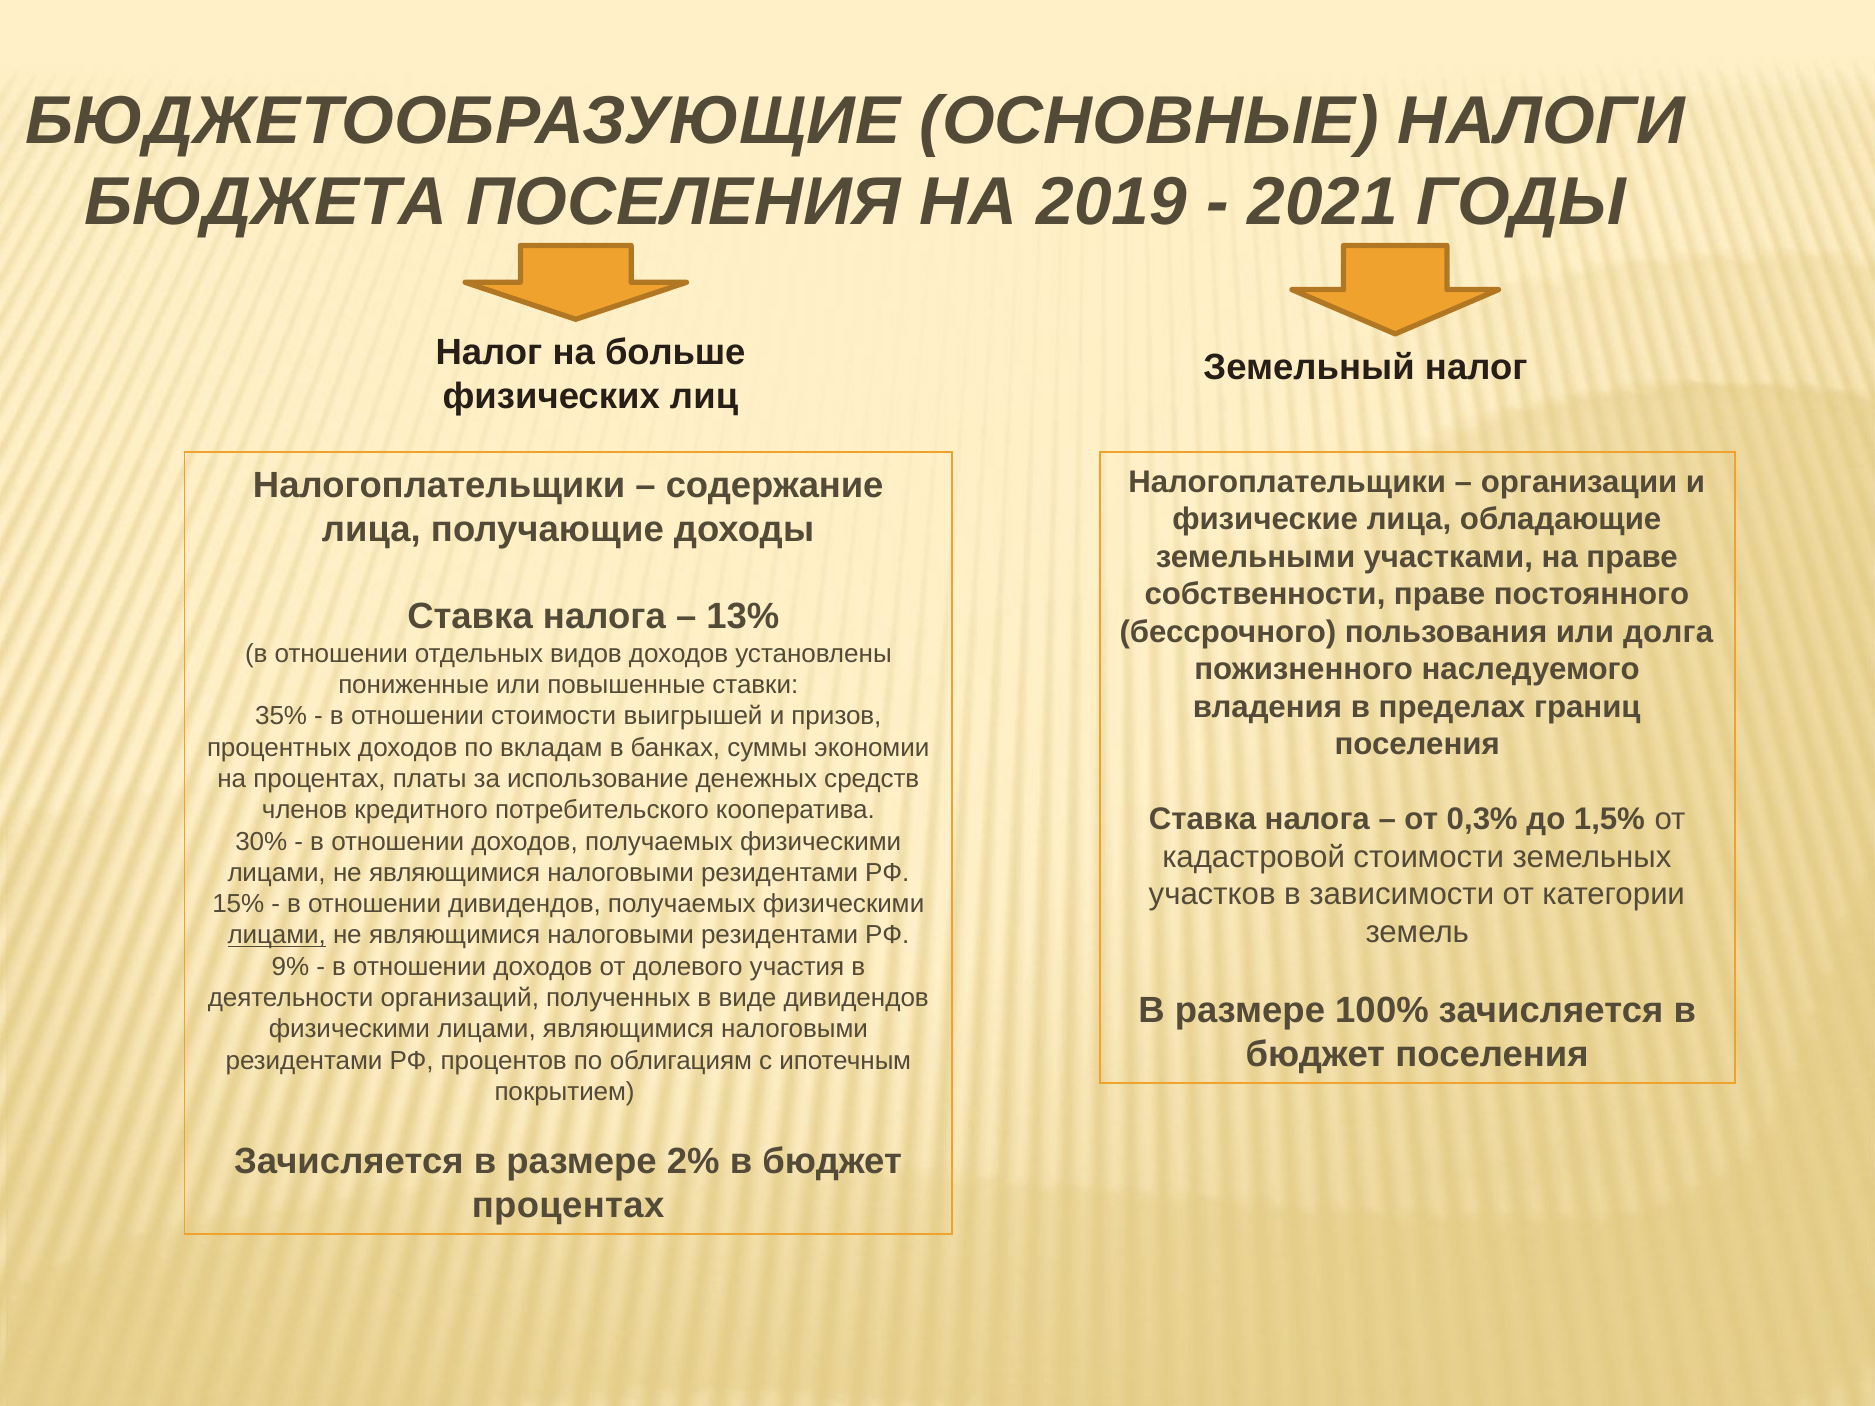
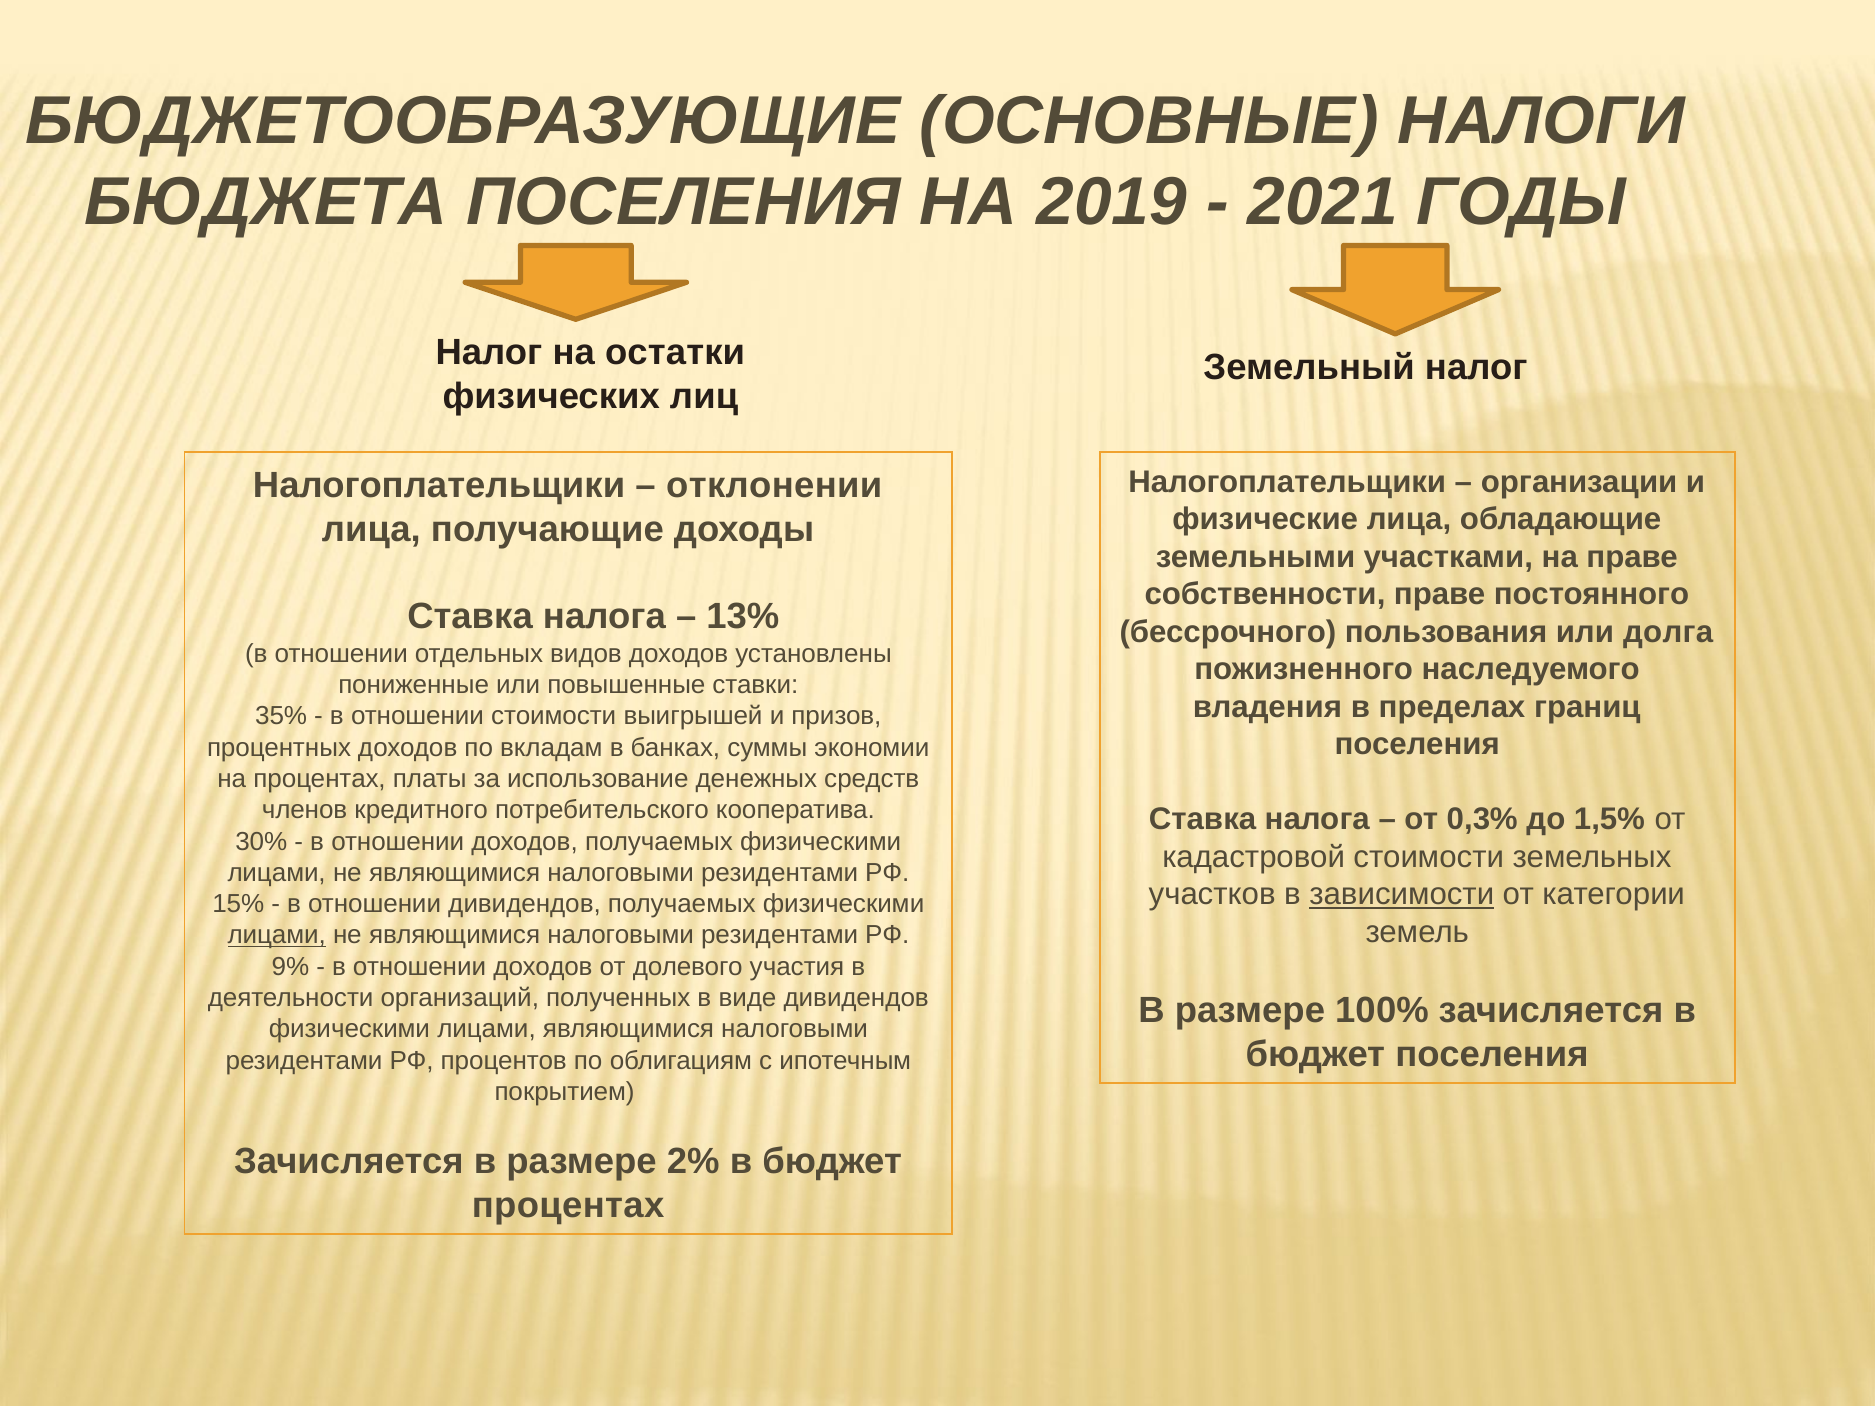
больше: больше -> остатки (675, 353)
содержание: содержание -> отклонении (774, 486)
зависимости underline: none -> present (1402, 895)
